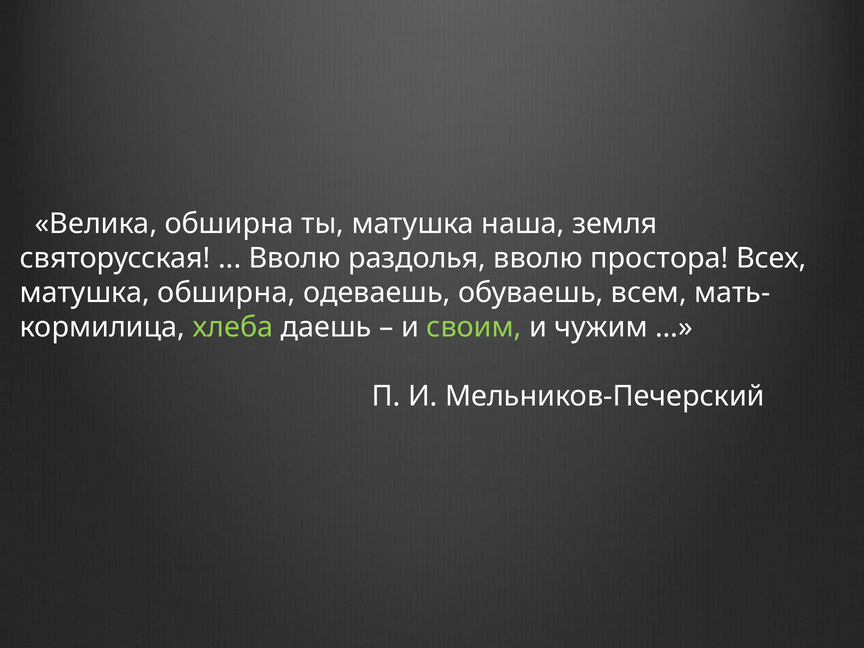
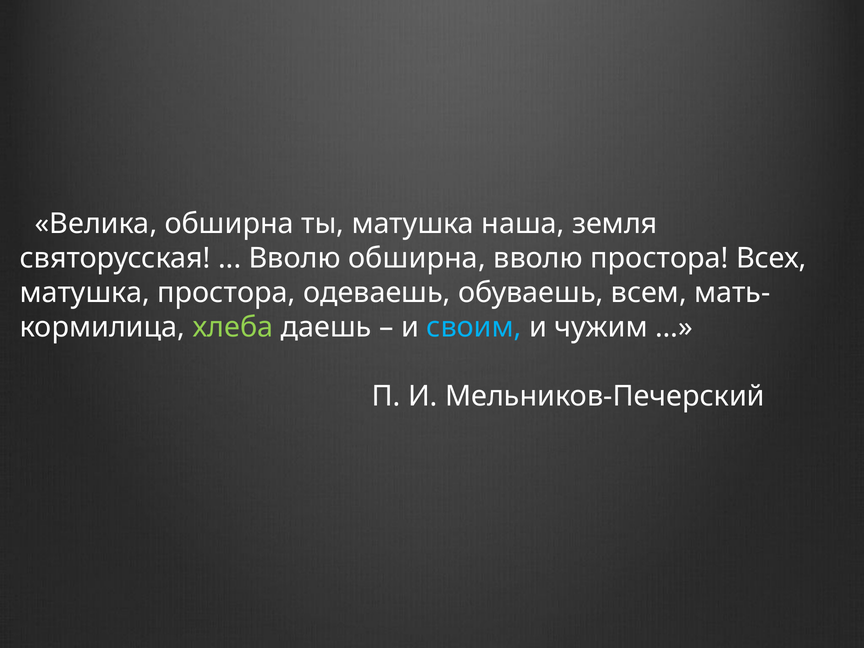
Вволю раздолья: раздолья -> обширна (417, 258)
матушка обширна: обширна -> простора (226, 293)
своим colour: light green -> light blue (474, 327)
